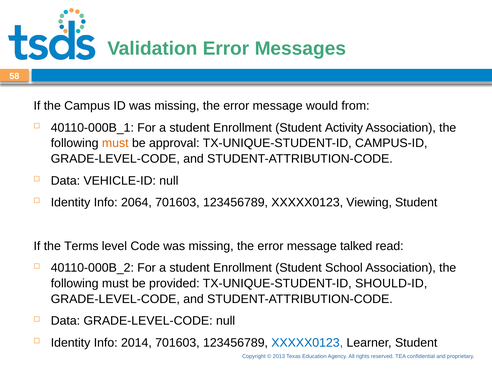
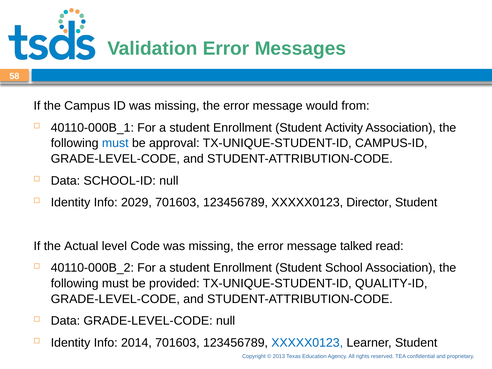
must colour: orange -> blue (115, 143)
VEHICLE-ID: VEHICLE-ID -> SCHOOL-ID (120, 181)
2064: 2064 -> 2029 (136, 202)
Viewing: Viewing -> Director (369, 202)
Terms: Terms -> Actual (81, 246)
SHOULD-ID: SHOULD-ID -> QUALITY-ID (391, 283)
